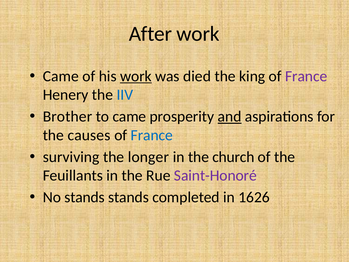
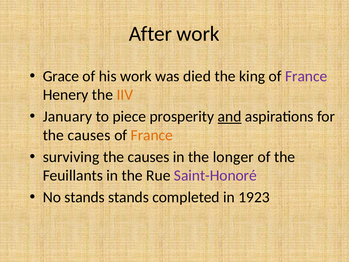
Came: Came -> Grace (61, 76)
work underline: present -> none (136, 76)
IIV colour: blue -> orange (125, 95)
Brother: Brother -> January (67, 116)
to came: came -> piece (129, 116)
France colour: blue -> orange (152, 135)
longer: longer -> causes (149, 157)
church: church -> longer (233, 157)
1626: 1626 -> 1923 (254, 197)
